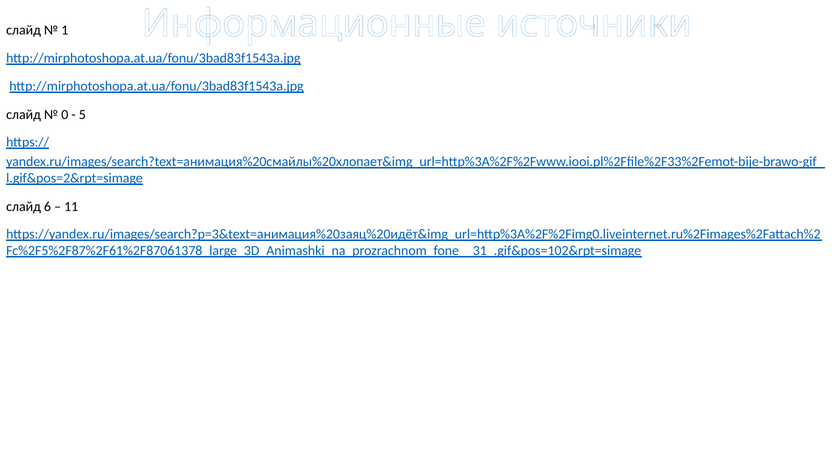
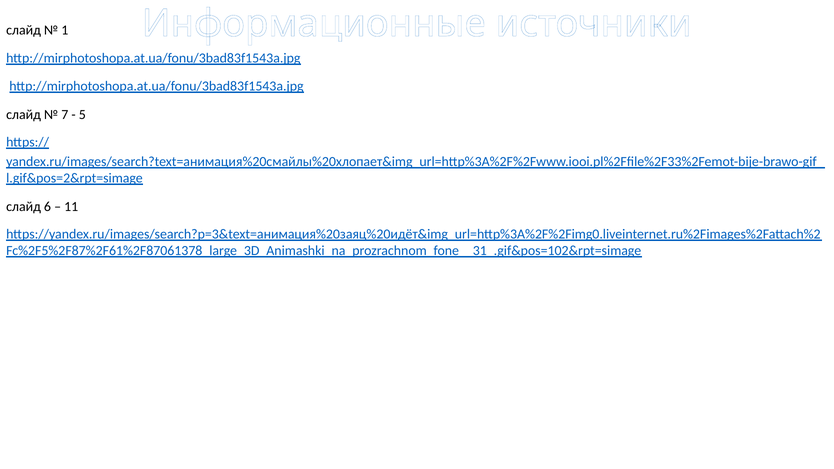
0: 0 -> 7 (65, 114)
